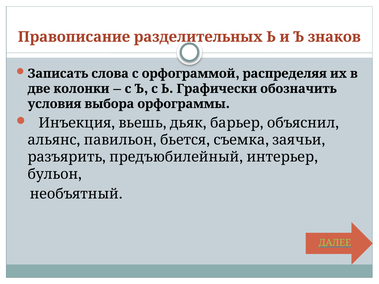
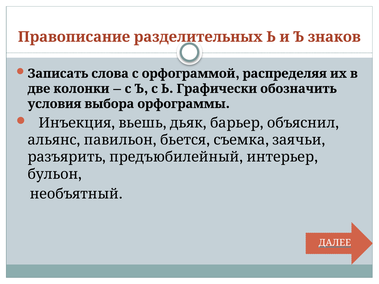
ДАЛЕЕ colour: light green -> white (335, 243)
